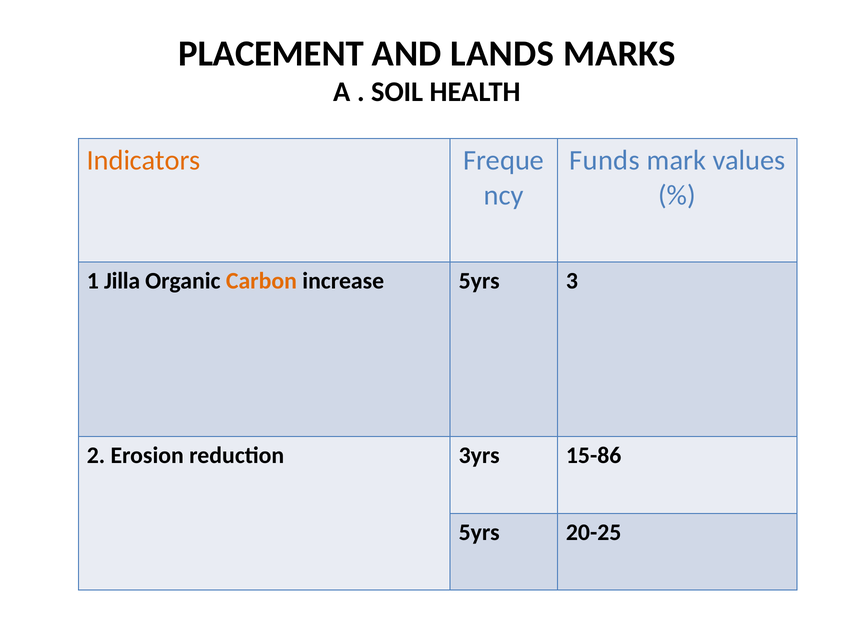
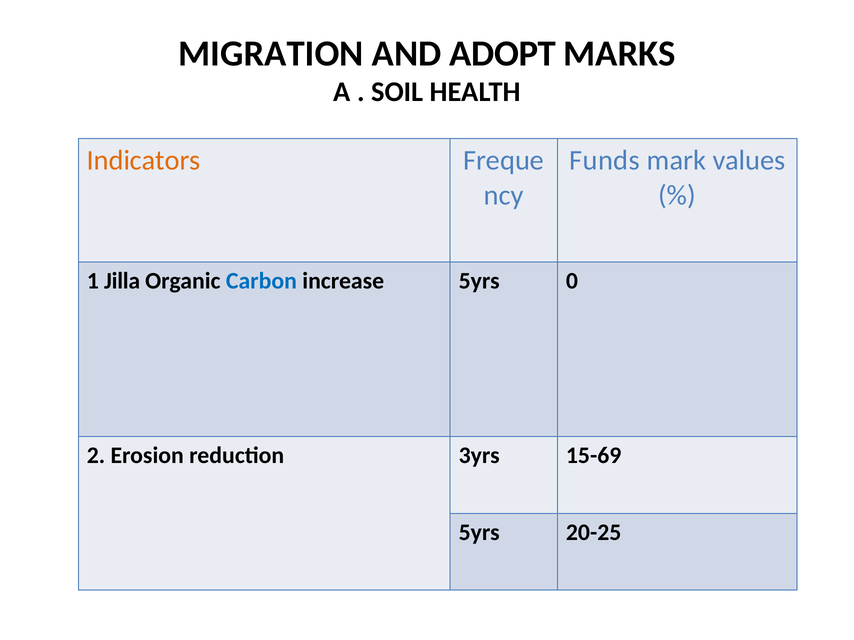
PLACEMENT: PLACEMENT -> MIGRATION (271, 54)
LANDS: LANDS -> ADOPT (503, 54)
Carbon colour: orange -> blue (261, 281)
3: 3 -> 0 (572, 281)
15-86: 15-86 -> 15-69 (594, 456)
